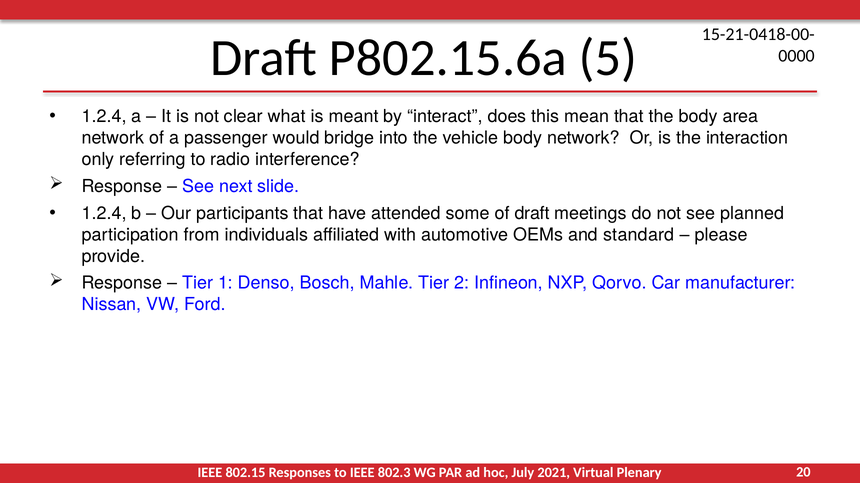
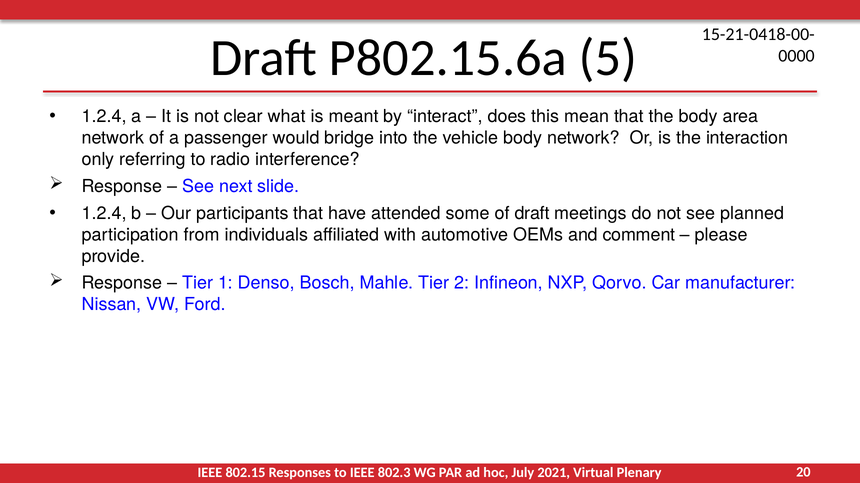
standard: standard -> comment (639, 235)
